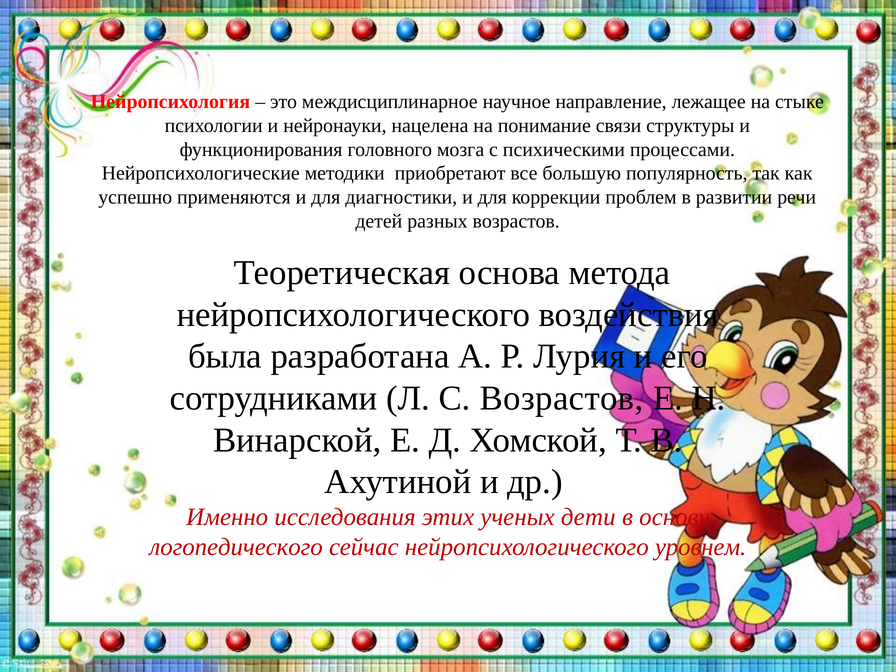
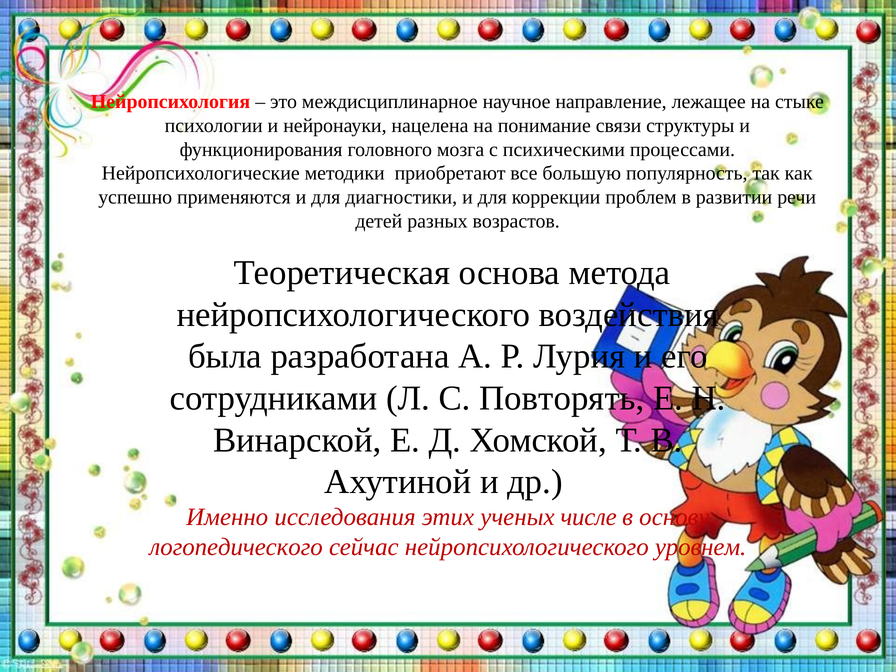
С Возрастов: Возрастов -> Повторять (562, 398)
дети: дети -> числе (589, 517)
